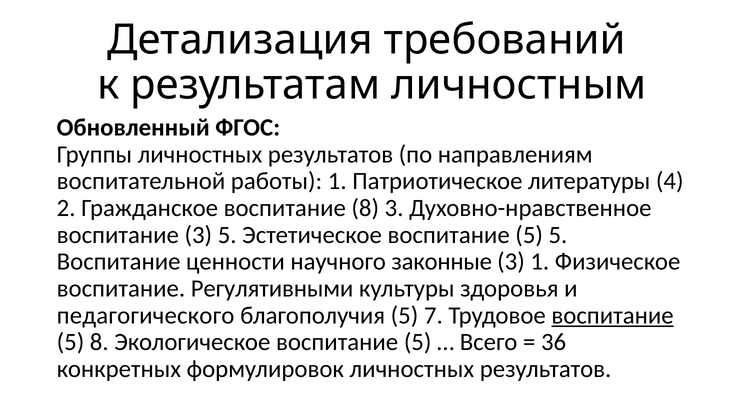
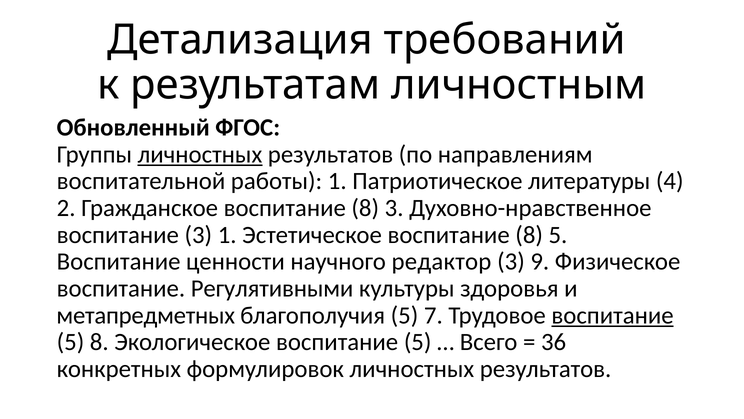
личностных underline: none -> present (200, 154)
3 5: 5 -> 1 (227, 235)
Эстетическое воспитание 5: 5 -> 8 (529, 235)
законные: законные -> редактор (442, 261)
3 1: 1 -> 9 (540, 261)
педагогического: педагогического -> метапредметных (146, 315)
